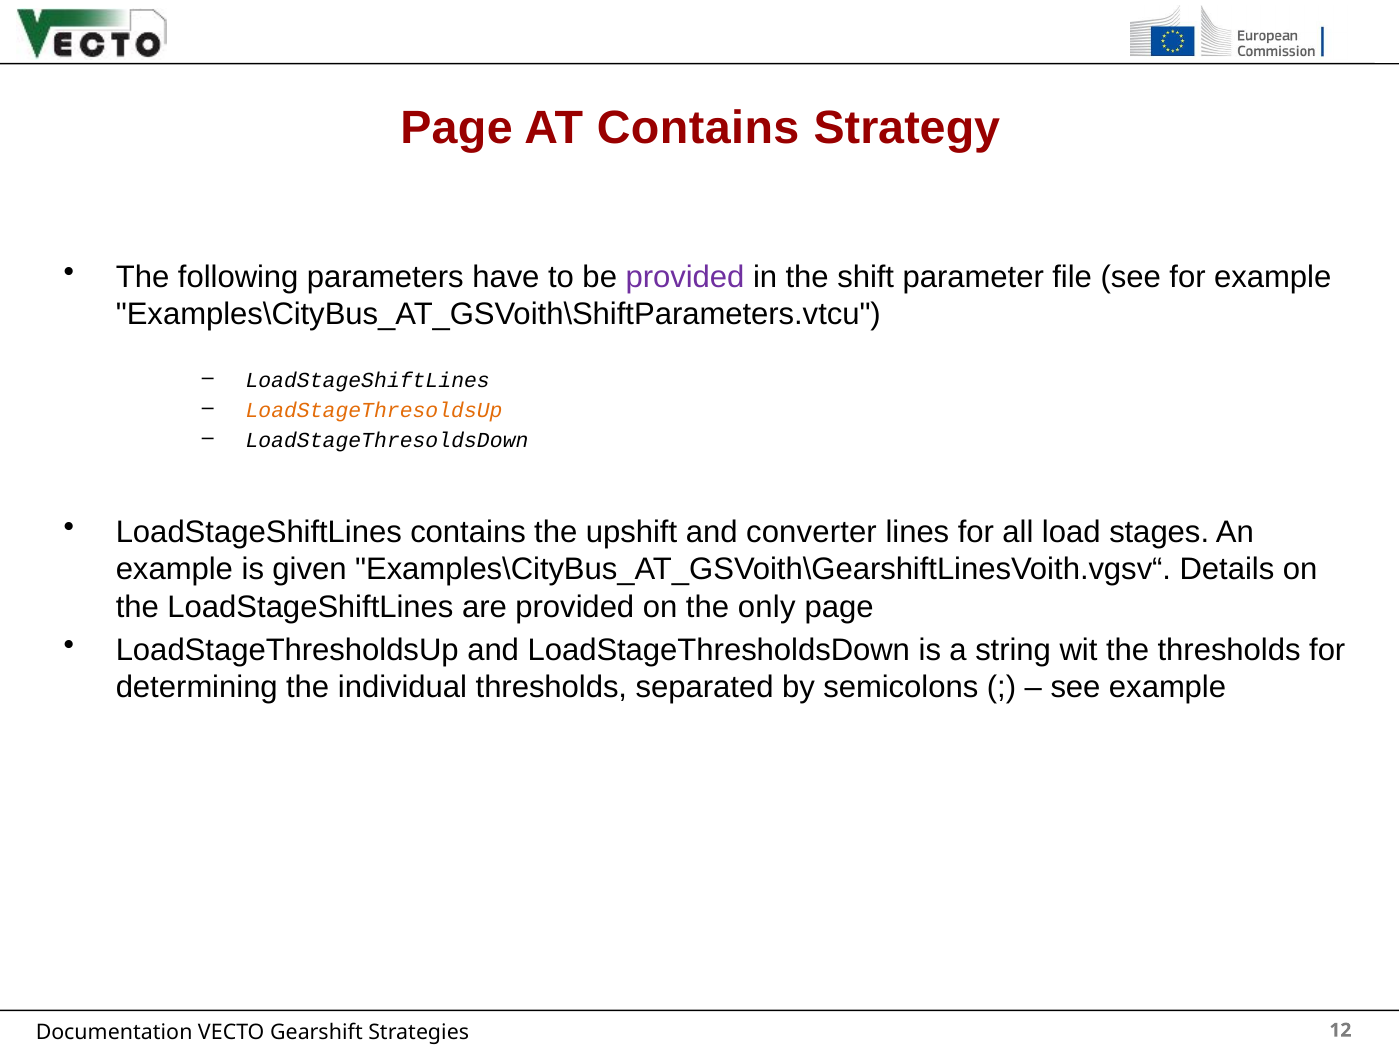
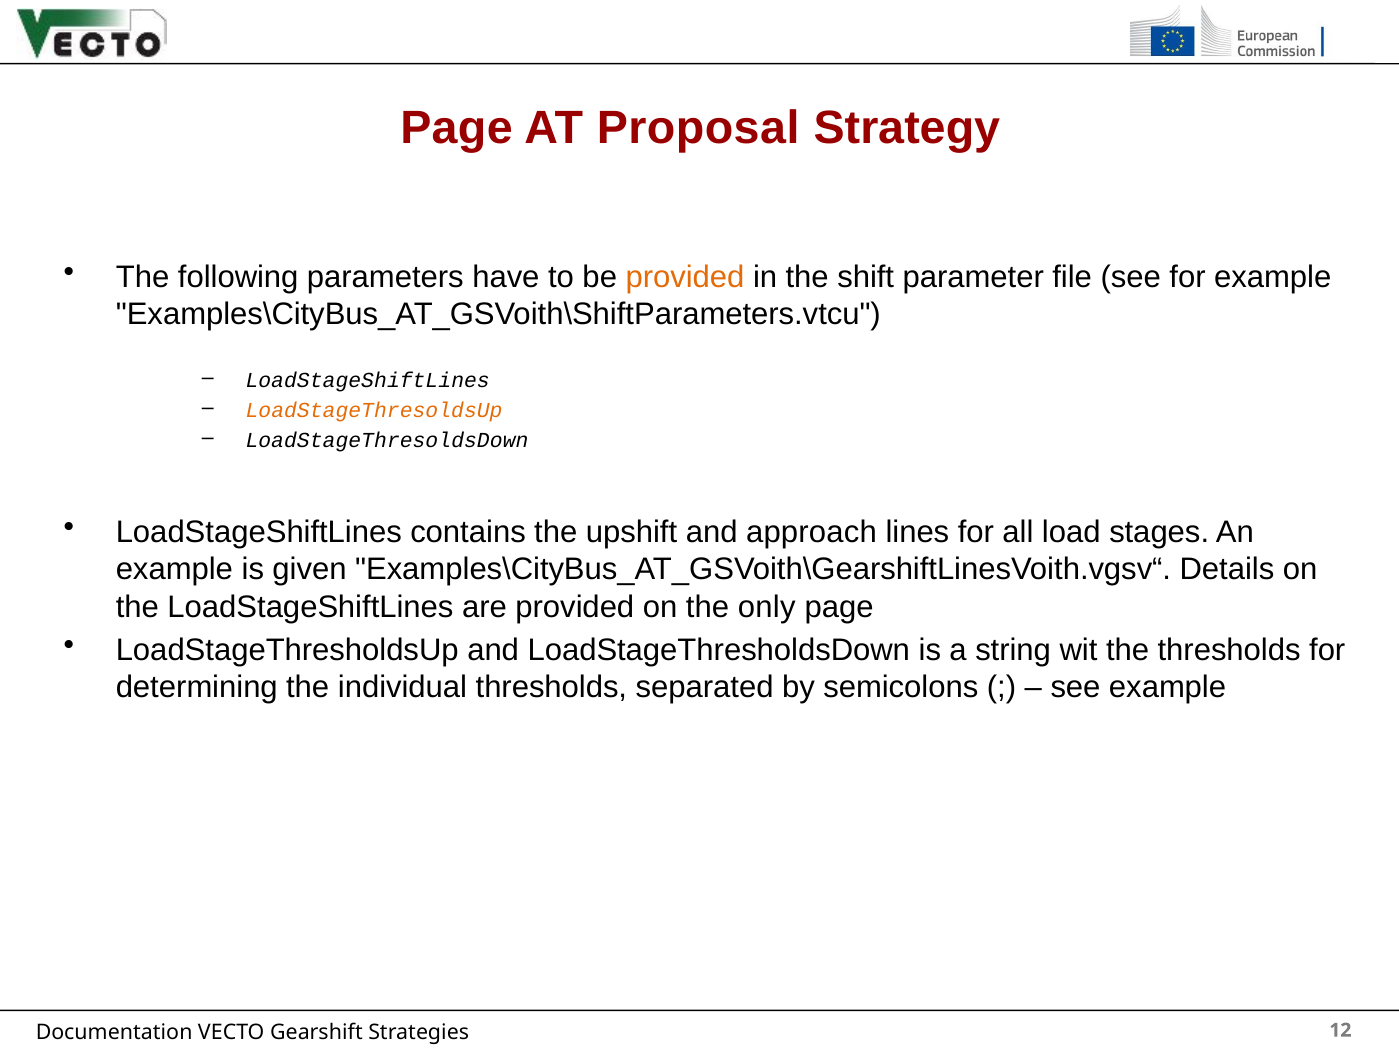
AT Contains: Contains -> Proposal (698, 128)
provided colour: purple -> orange (685, 277)
converter: converter -> approach (811, 532)
